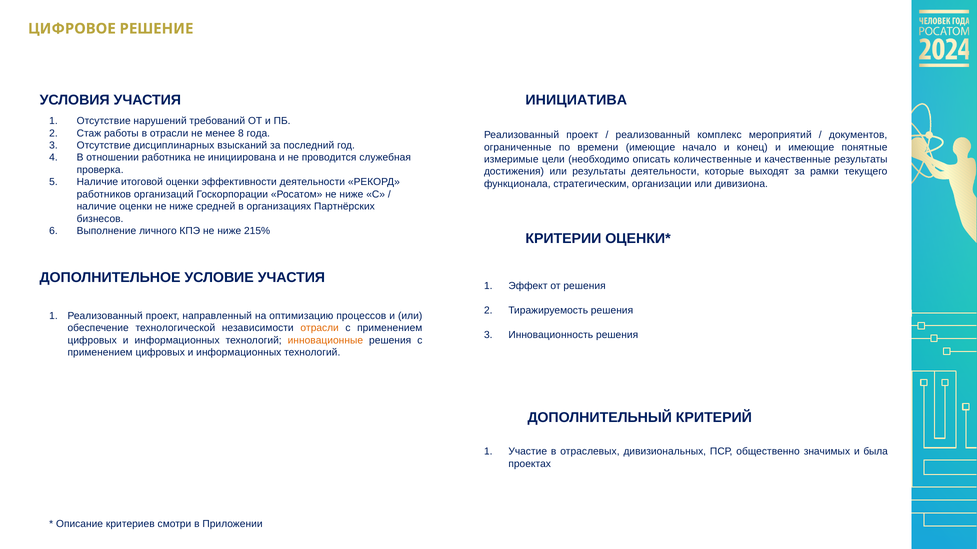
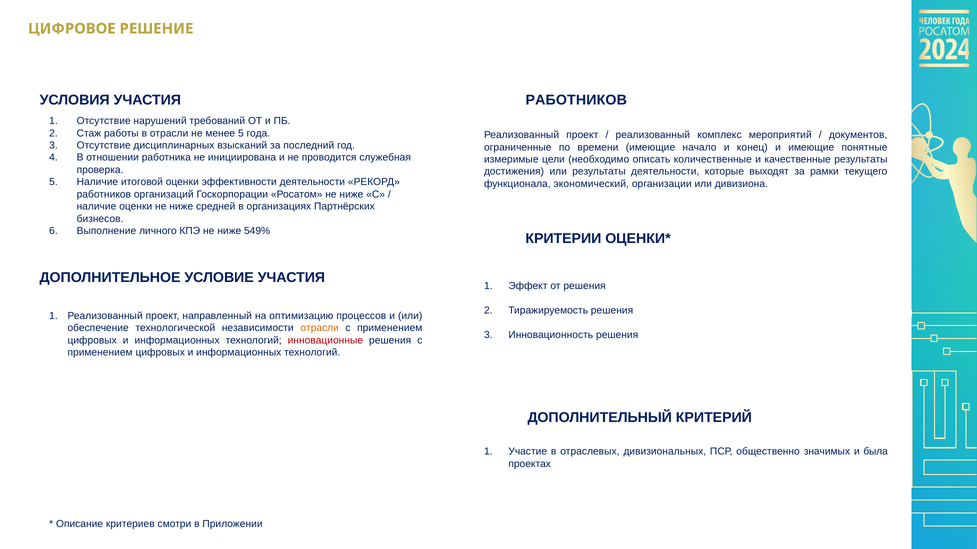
ИНИЦИАТИВА: ИНИЦИАТИВА -> РАБОТНИКОВ (576, 100)
менее 8: 8 -> 5 (241, 133)
стратегическим: стратегическим -> экономический (591, 184)
215%: 215% -> 549% (257, 231)
инновационные colour: orange -> red (325, 341)
